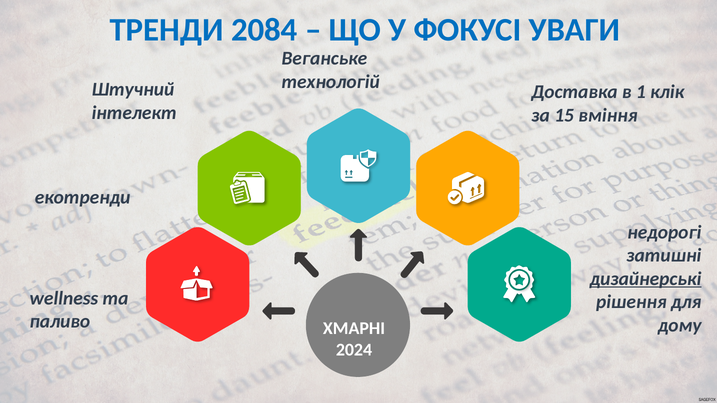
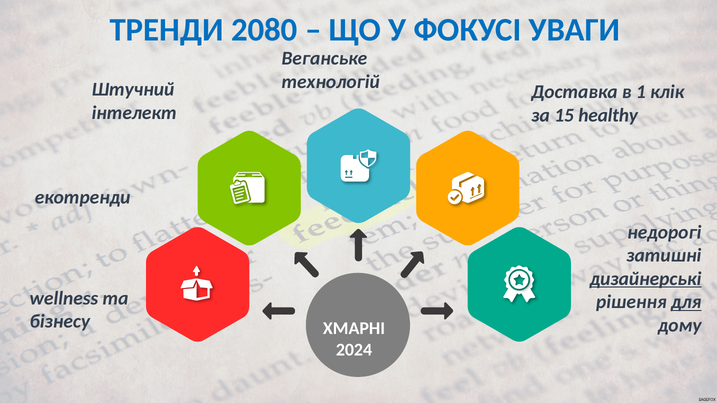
2084: 2084 -> 2080 (264, 30)
вміння: вміння -> healthy (608, 115)
для underline: none -> present (686, 302)
паливо: паливо -> бізнесу (60, 322)
